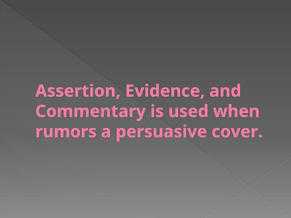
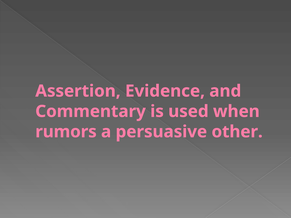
cover: cover -> other (237, 132)
